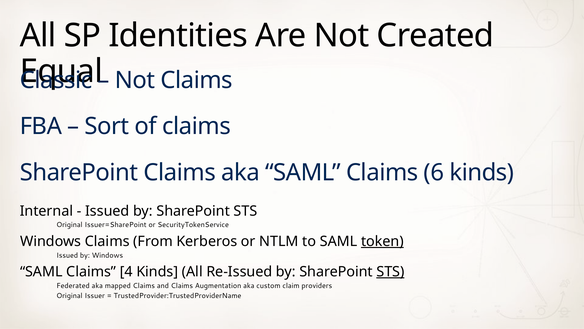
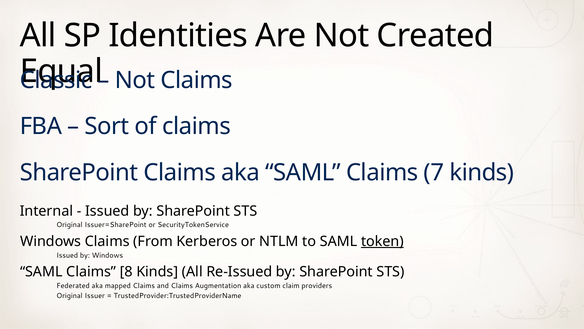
6: 6 -> 7 (434, 172)
4: 4 -> 8 (126, 271)
STS underline: present -> none (390, 271)
